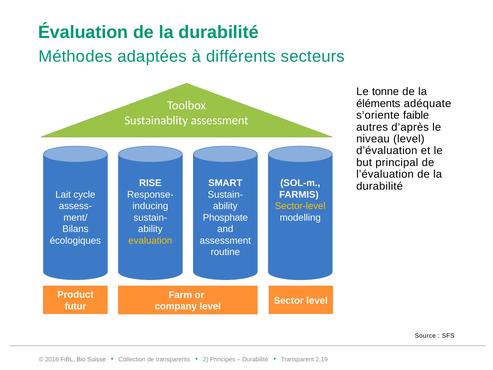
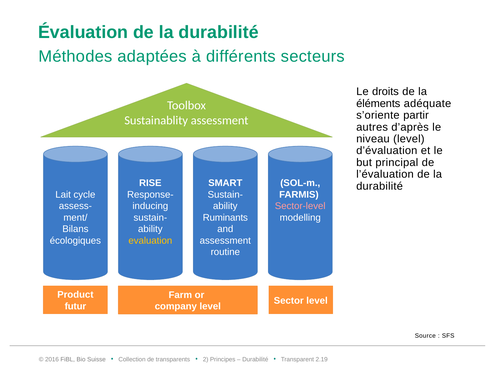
tonne: tonne -> droits (385, 92)
faible: faible -> partir (416, 115)
Sector-level colour: yellow -> pink (300, 206)
Phosphate: Phosphate -> Ruminants (225, 217)
